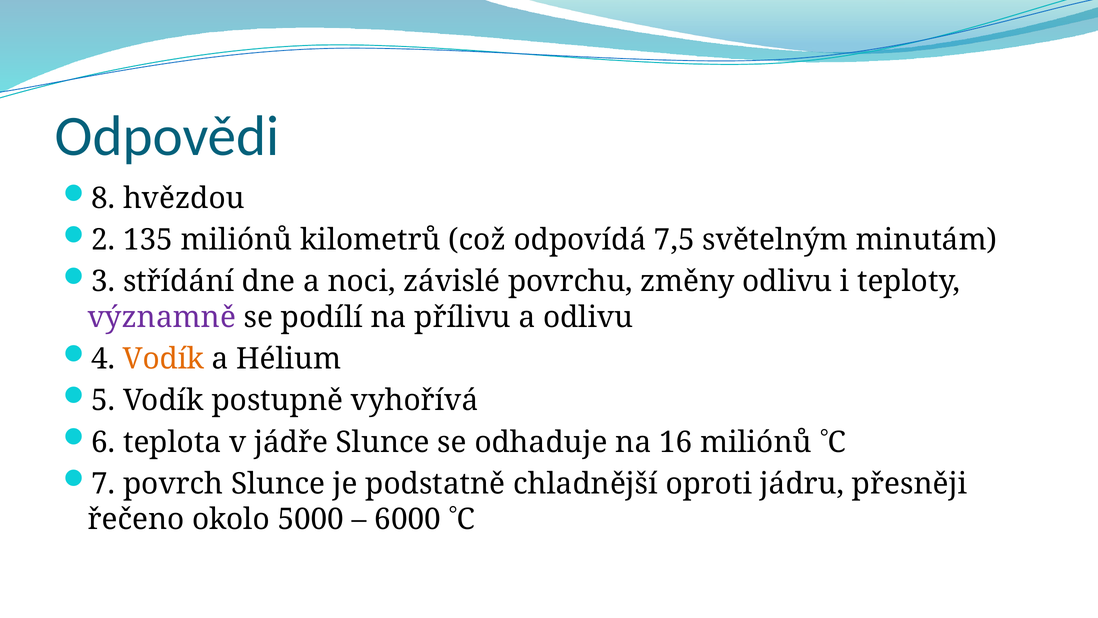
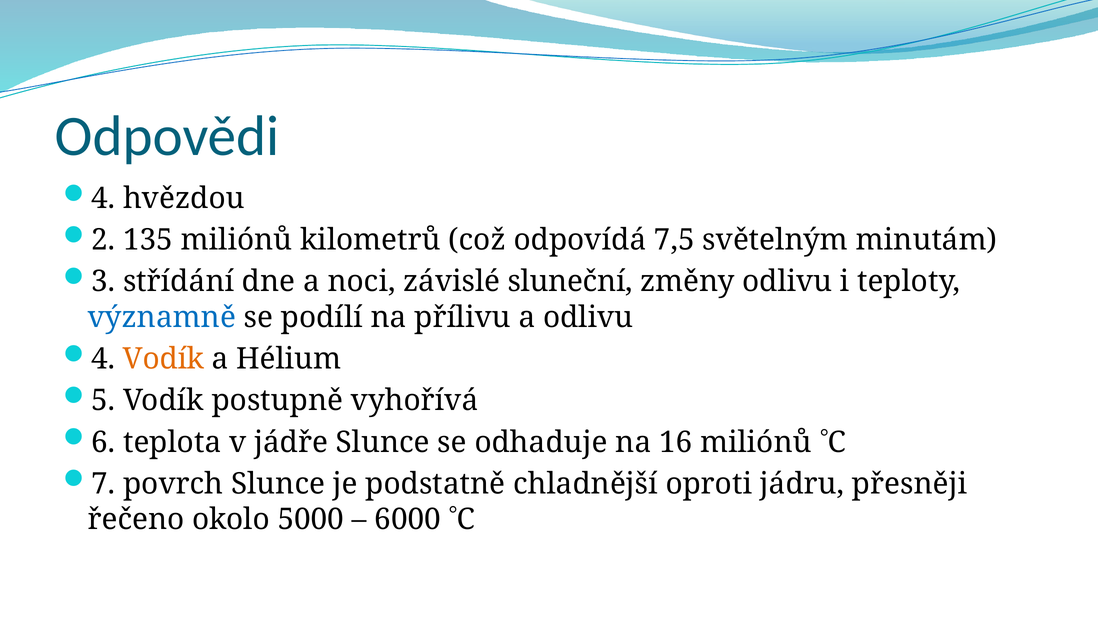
8: 8 -> 4 (103, 198)
povrchu: povrchu -> sluneční (570, 281)
významně colour: purple -> blue (162, 317)
